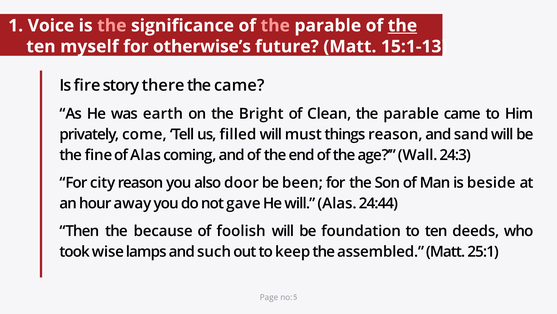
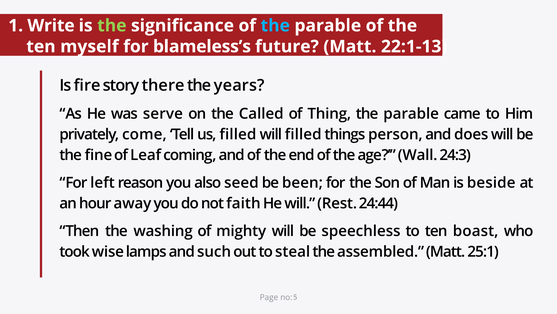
Voice: Voice -> Write (51, 26)
the colour: pink -> light green (112, 26)
the colour: pink -> light blue (275, 26)
the underline: present -> none (402, 26)
otherwise’s: otherwise’s -> blameless’s (202, 47)
15:1-13: 15:1-13 -> 22:1-13 (414, 47)
the came: came -> years (239, 86)
earth: earth -> serve (163, 114)
Bright: Bright -> Called (261, 114)
Clean: Clean -> Thing (329, 114)
will must: must -> filled (303, 134)
things reason: reason -> person (395, 134)
sand: sand -> does (471, 134)
of Alas: Alas -> Leaf (146, 155)
city: city -> left (102, 183)
door: door -> seed (241, 183)
gave: gave -> faith (243, 203)
will Alas: Alas -> Rest (337, 203)
because: because -> washing (163, 231)
foolish: foolish -> mighty (241, 231)
foundation: foundation -> speechless (361, 231)
deeds: deeds -> boast (476, 231)
keep: keep -> steal (293, 252)
